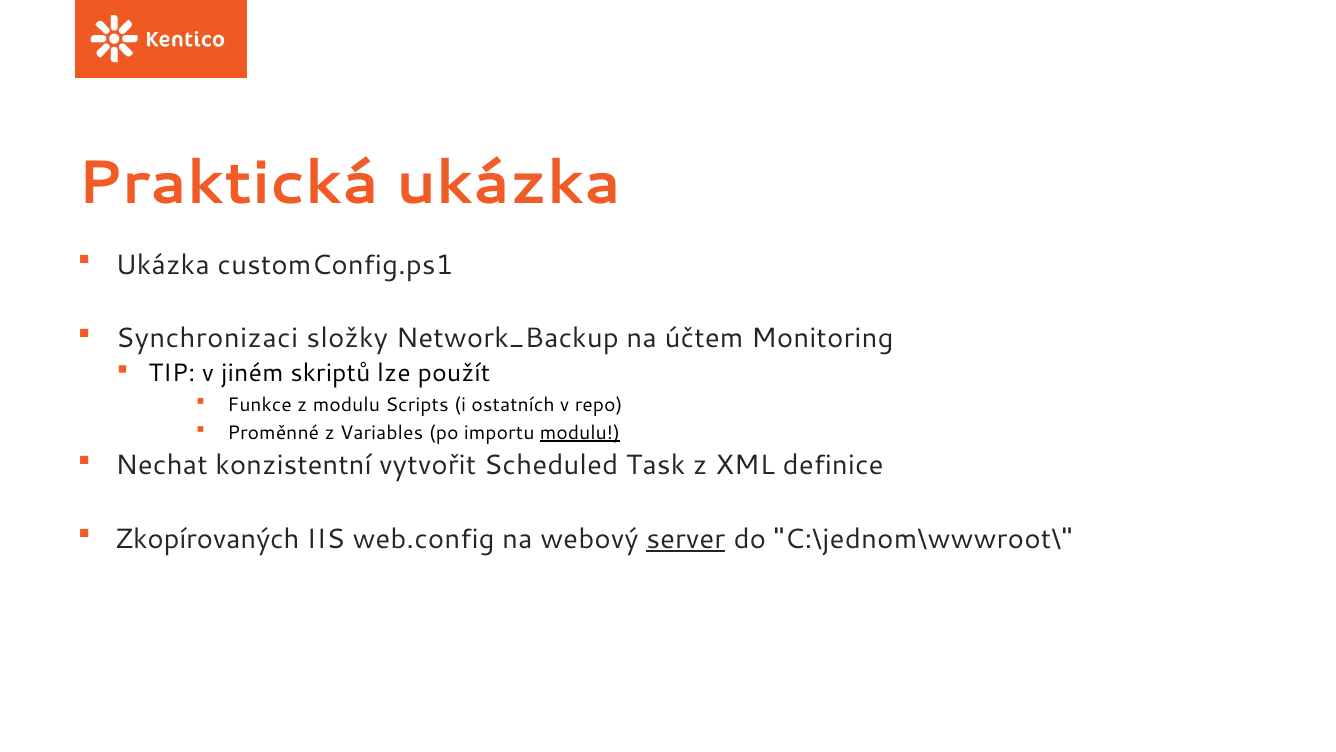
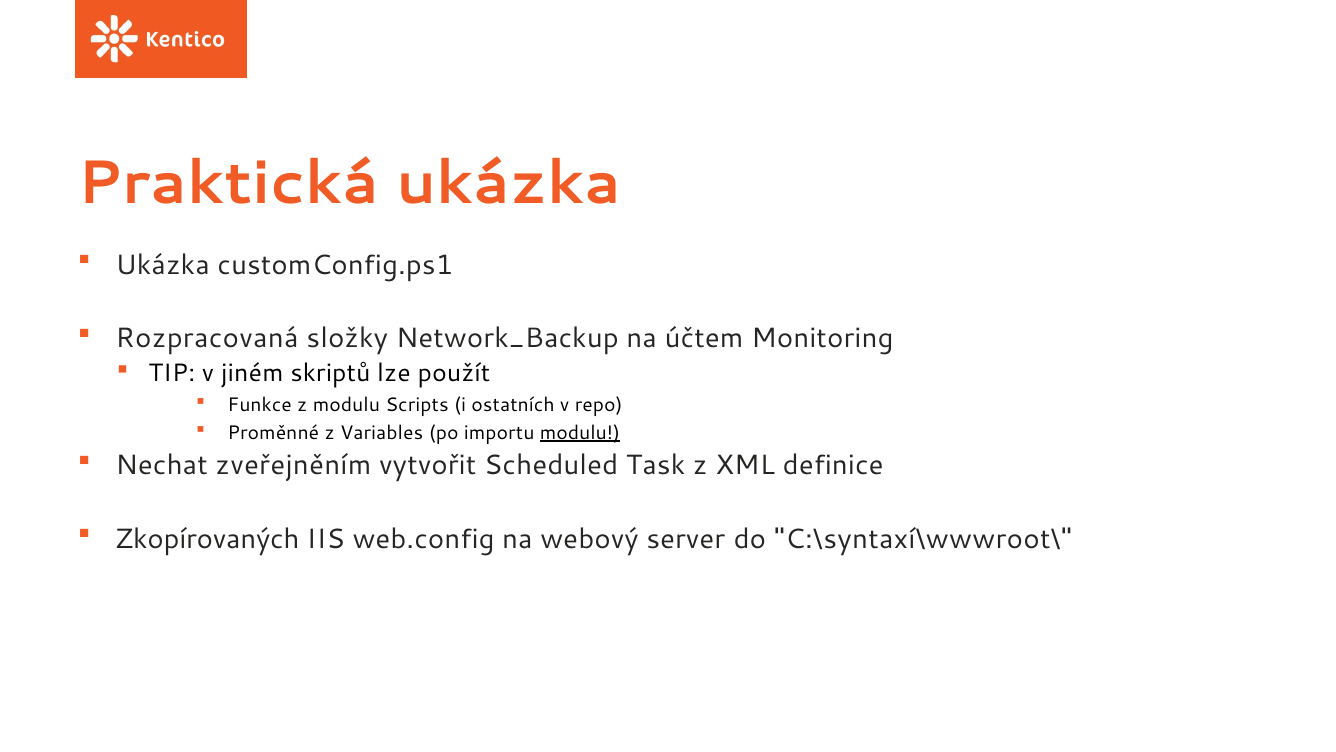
Synchronizaci: Synchronizaci -> Rozpracovaná (207, 338)
konzistentní: konzistentní -> zveřejněním (293, 465)
server underline: present -> none (686, 539)
C:\jednom\wwwroot\: C:\jednom\wwwroot\ -> C:\syntaxí\wwwroot\ (923, 539)
